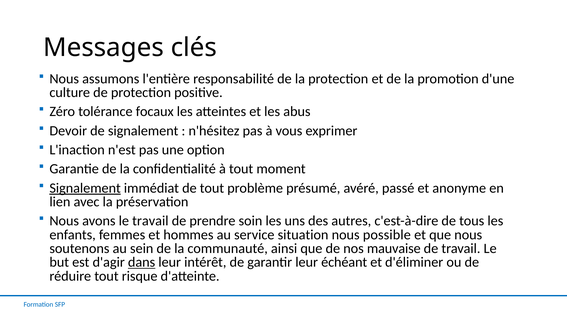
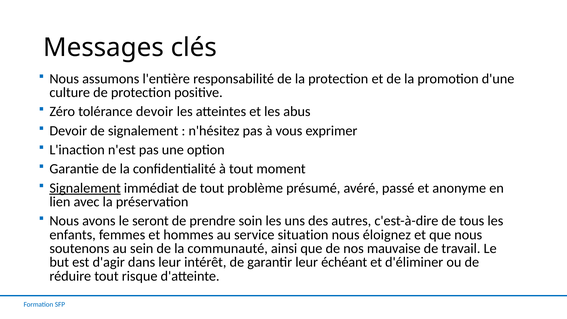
tolérance focaux: focaux -> devoir (155, 112)
le travail: travail -> seront (150, 221)
possible: possible -> éloignez (387, 235)
dans underline: present -> none (142, 262)
